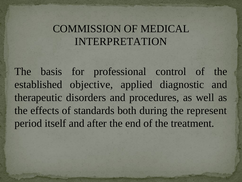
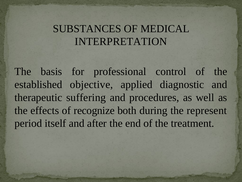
COMMISSION: COMMISSION -> SUBSTANCES (87, 29)
disorders: disorders -> suffering (86, 97)
standards: standards -> recognize (94, 110)
